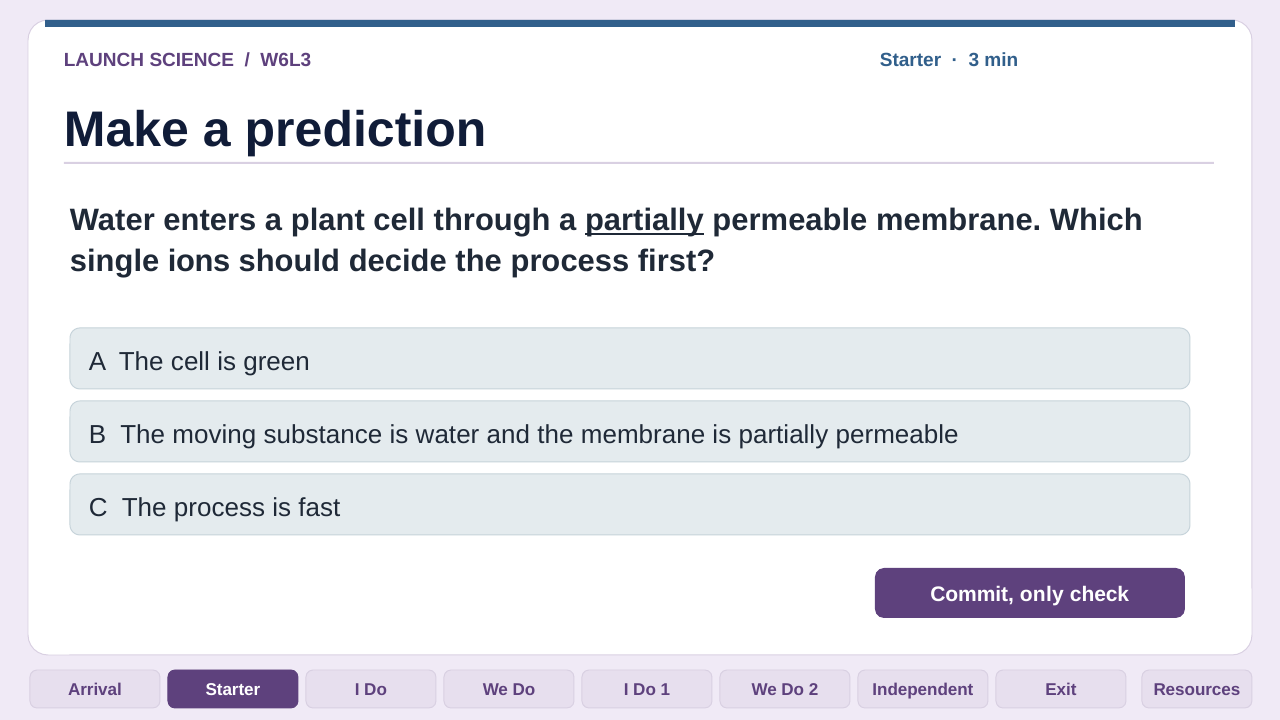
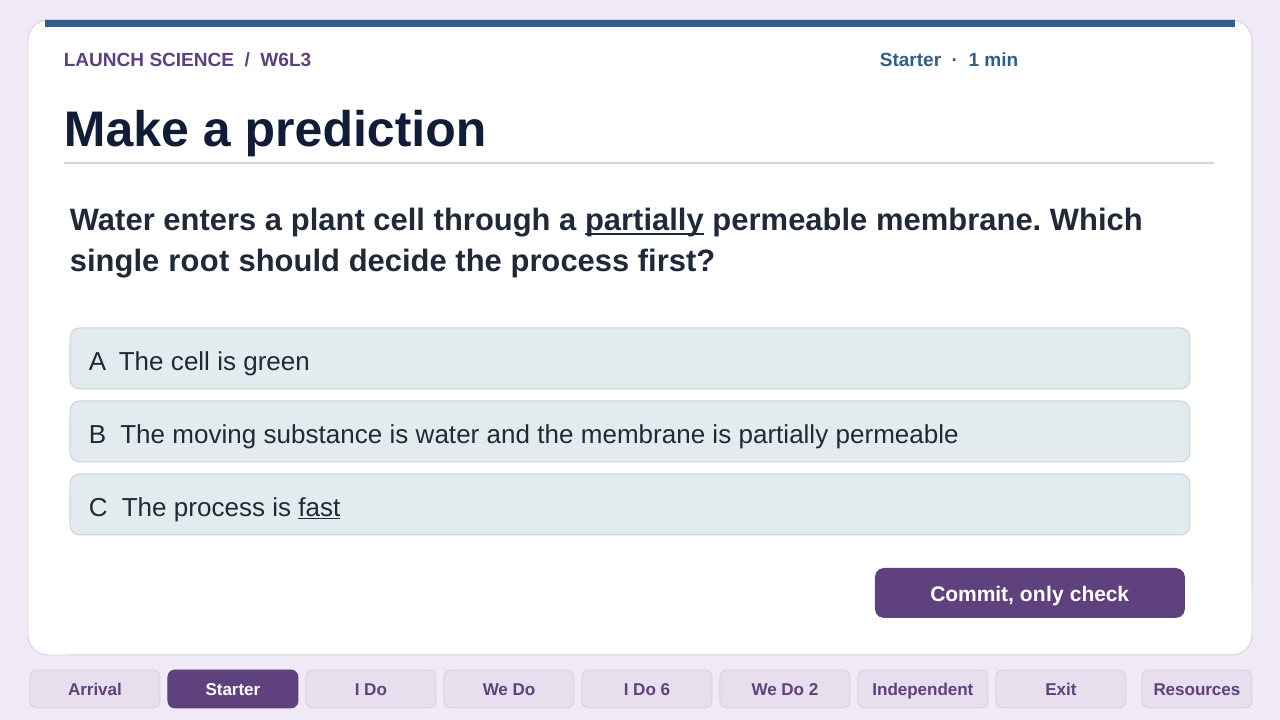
3: 3 -> 1 (974, 60)
ions: ions -> root (199, 261)
fast underline: none -> present (319, 508)
1: 1 -> 6 (665, 690)
